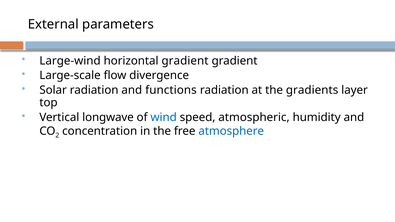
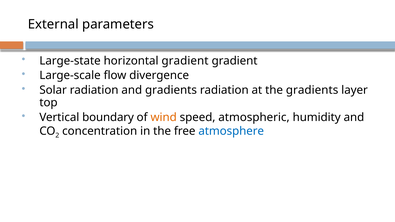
Large-wind: Large-wind -> Large-state (70, 61)
and functions: functions -> gradients (171, 90)
longwave: longwave -> boundary (108, 117)
wind colour: blue -> orange (164, 117)
